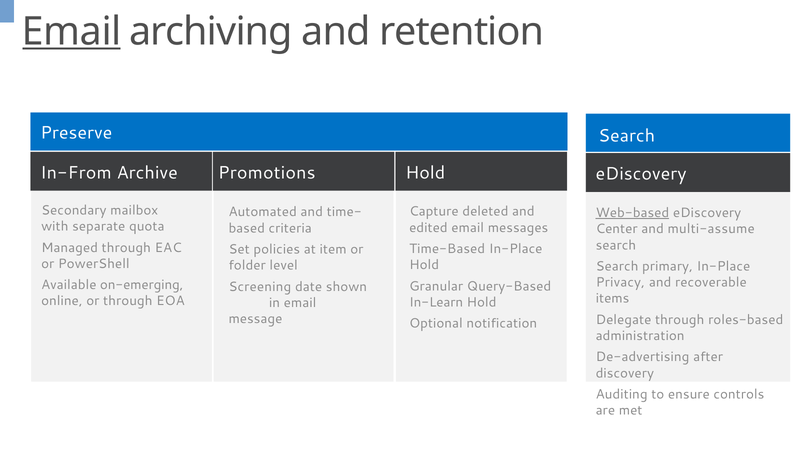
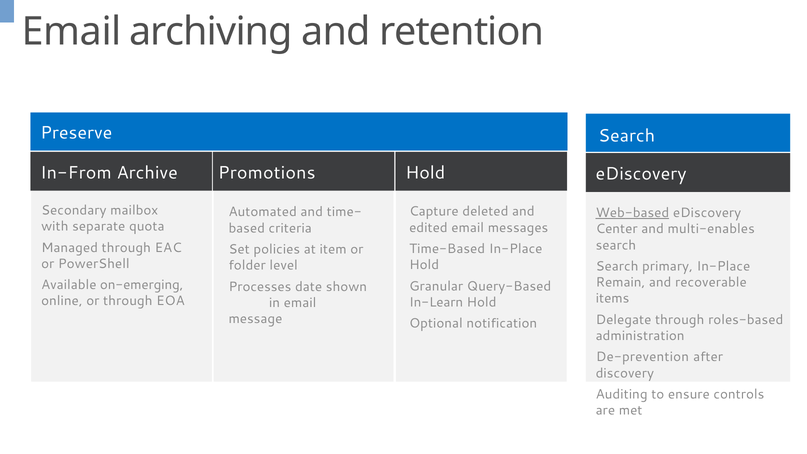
Email underline: present -> none (72, 31)
multi-assume: multi-assume -> multi-enables (711, 229)
Privacy: Privacy -> Remain (620, 282)
Screening: Screening -> Processes (260, 287)
De-advertising: De-advertising -> De-prevention (642, 357)
